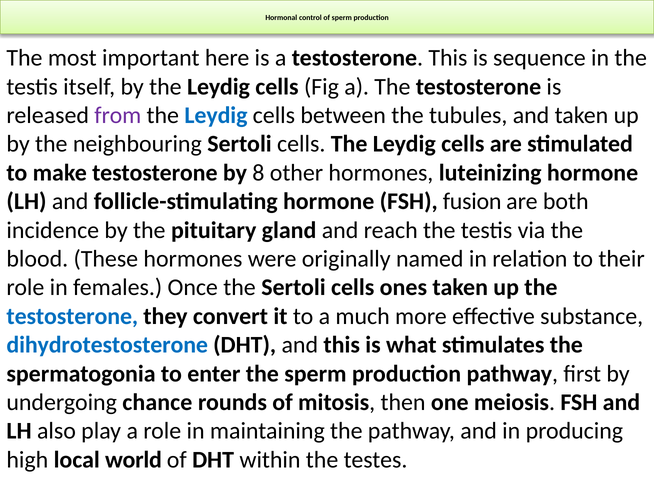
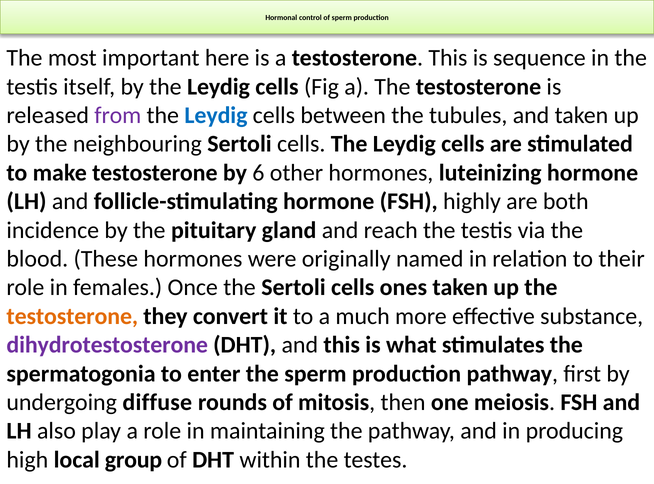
8: 8 -> 6 (258, 173)
fusion: fusion -> highly (472, 202)
testosterone colour: blue -> orange (72, 317)
dihydrotestosterone colour: blue -> purple (107, 345)
chance: chance -> diffuse (157, 403)
world: world -> group (133, 460)
